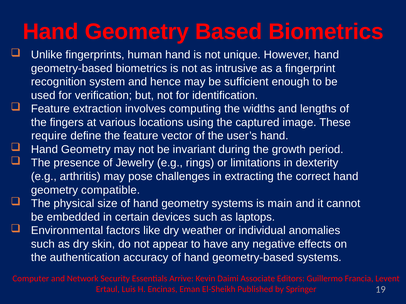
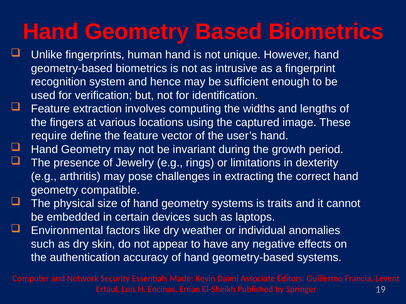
main: main -> traits (280, 204)
Arrive: Arrive -> Made (181, 279)
